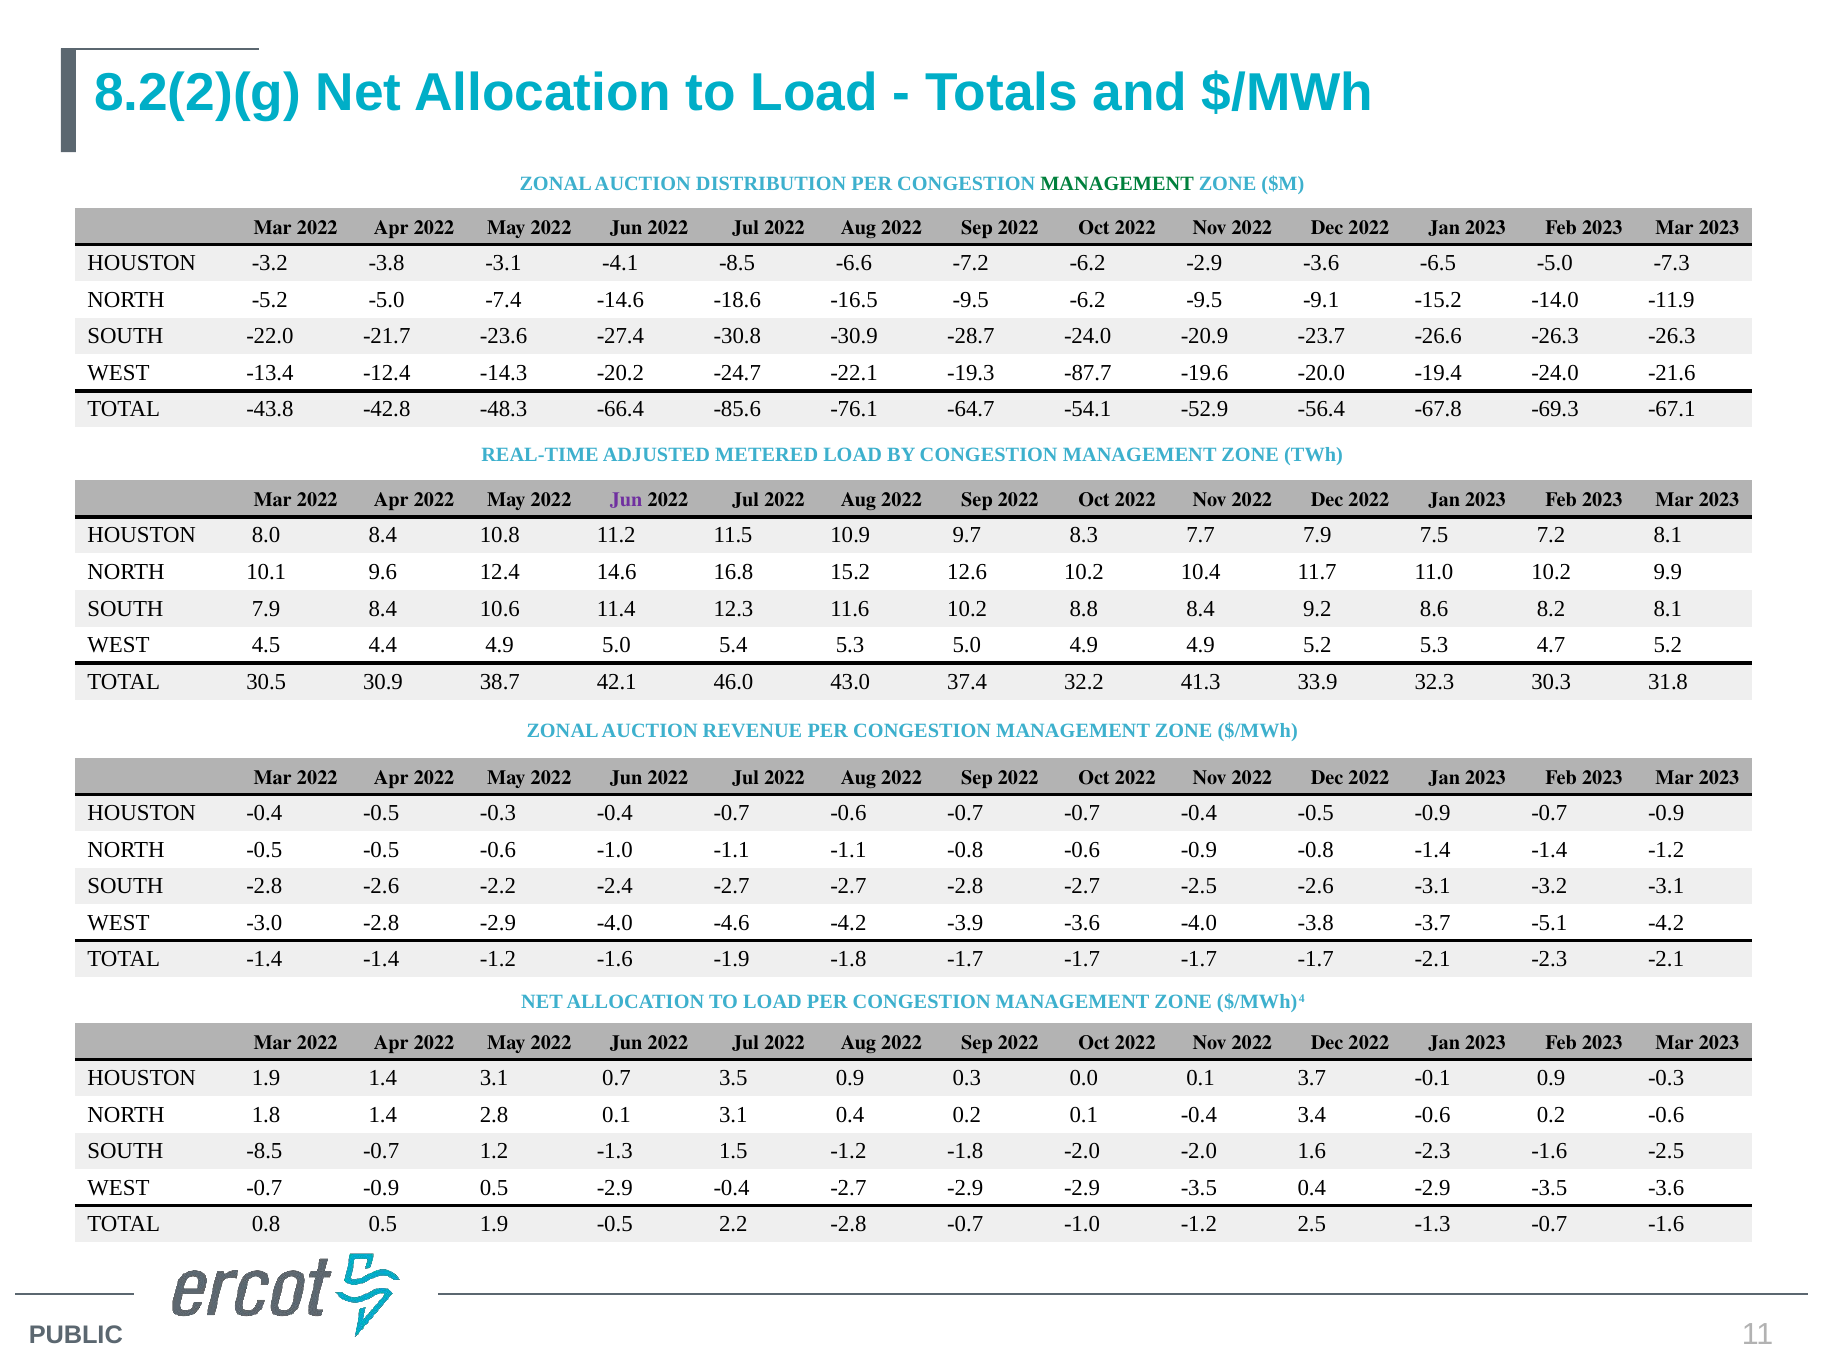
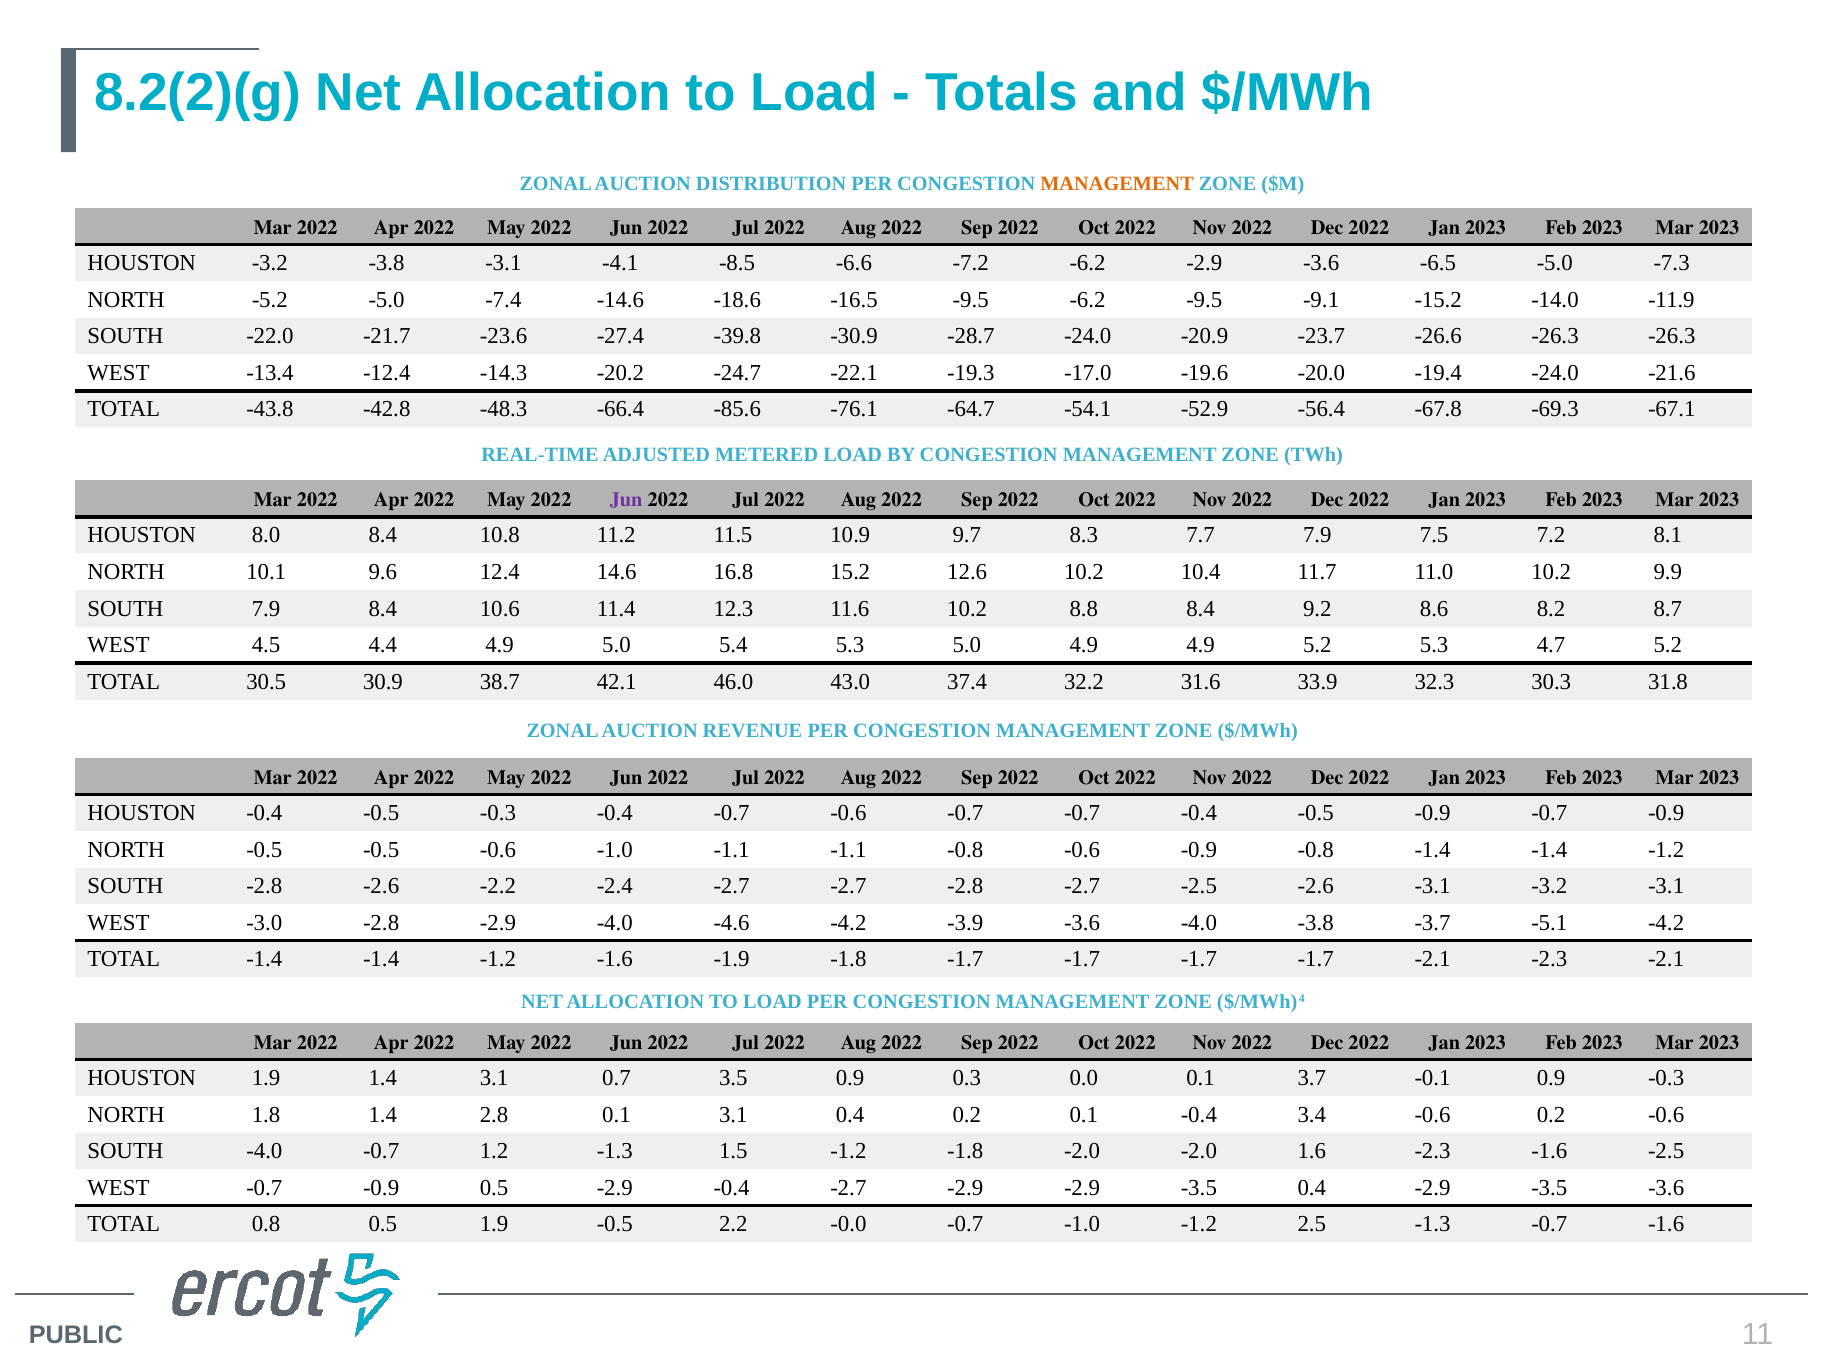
MANAGEMENT colour: green -> orange (1117, 183)
-30.8: -30.8 -> -39.8 (737, 336)
-87.7: -87.7 -> -17.0 (1088, 373)
8.2 8.1: 8.1 -> 8.7 (1668, 608)
41.3: 41.3 -> 31.6 (1201, 681)
SOUTH -8.5: -8.5 -> -4.0 (264, 1151)
2.2 -2.8: -2.8 -> -0.0 (848, 1224)
